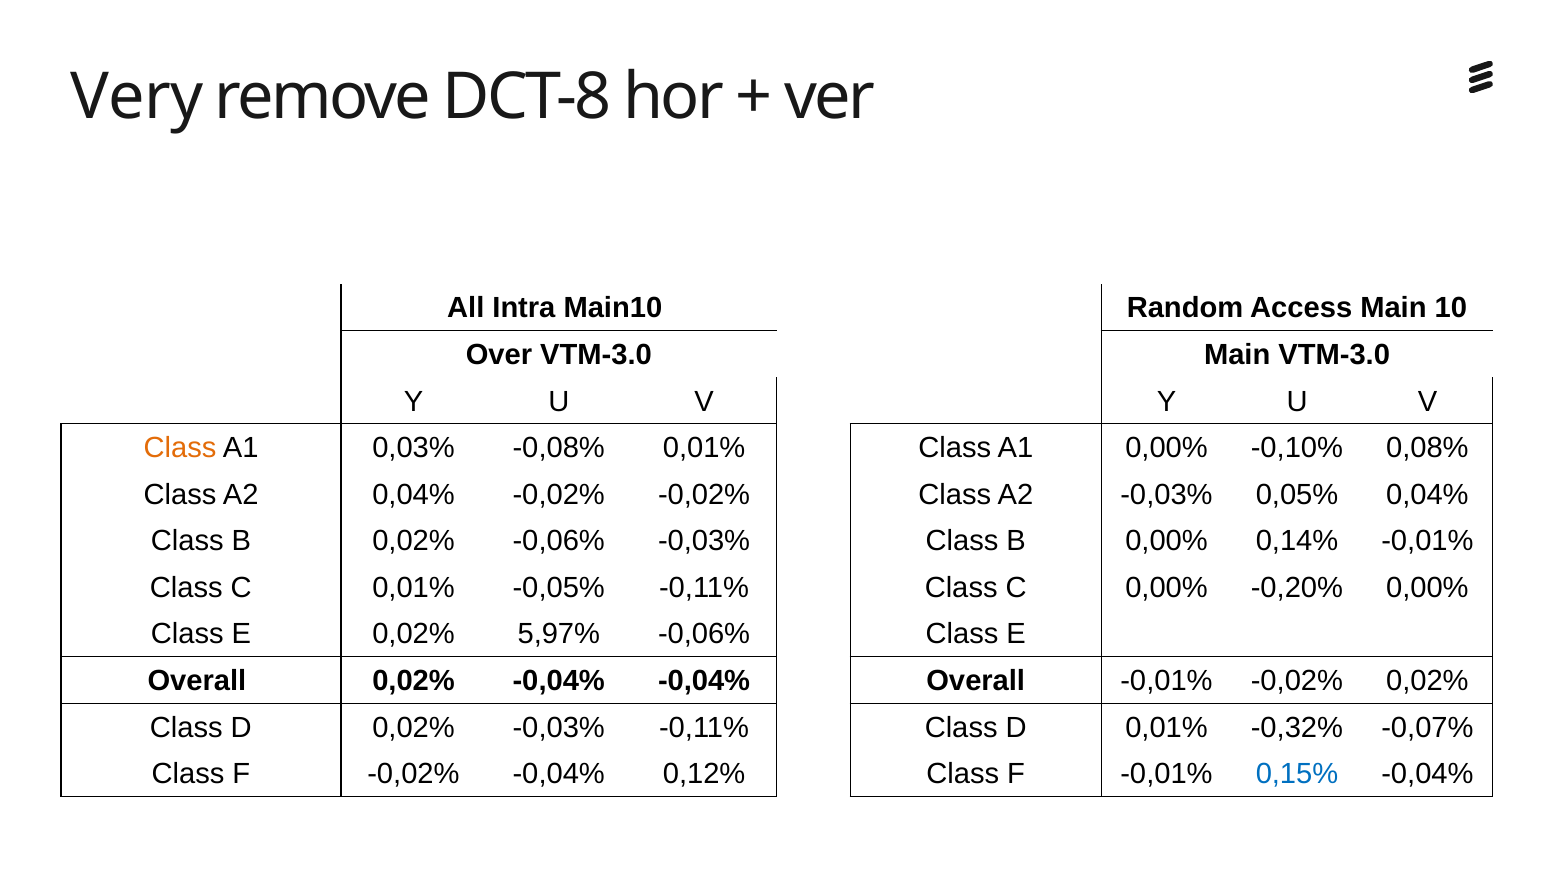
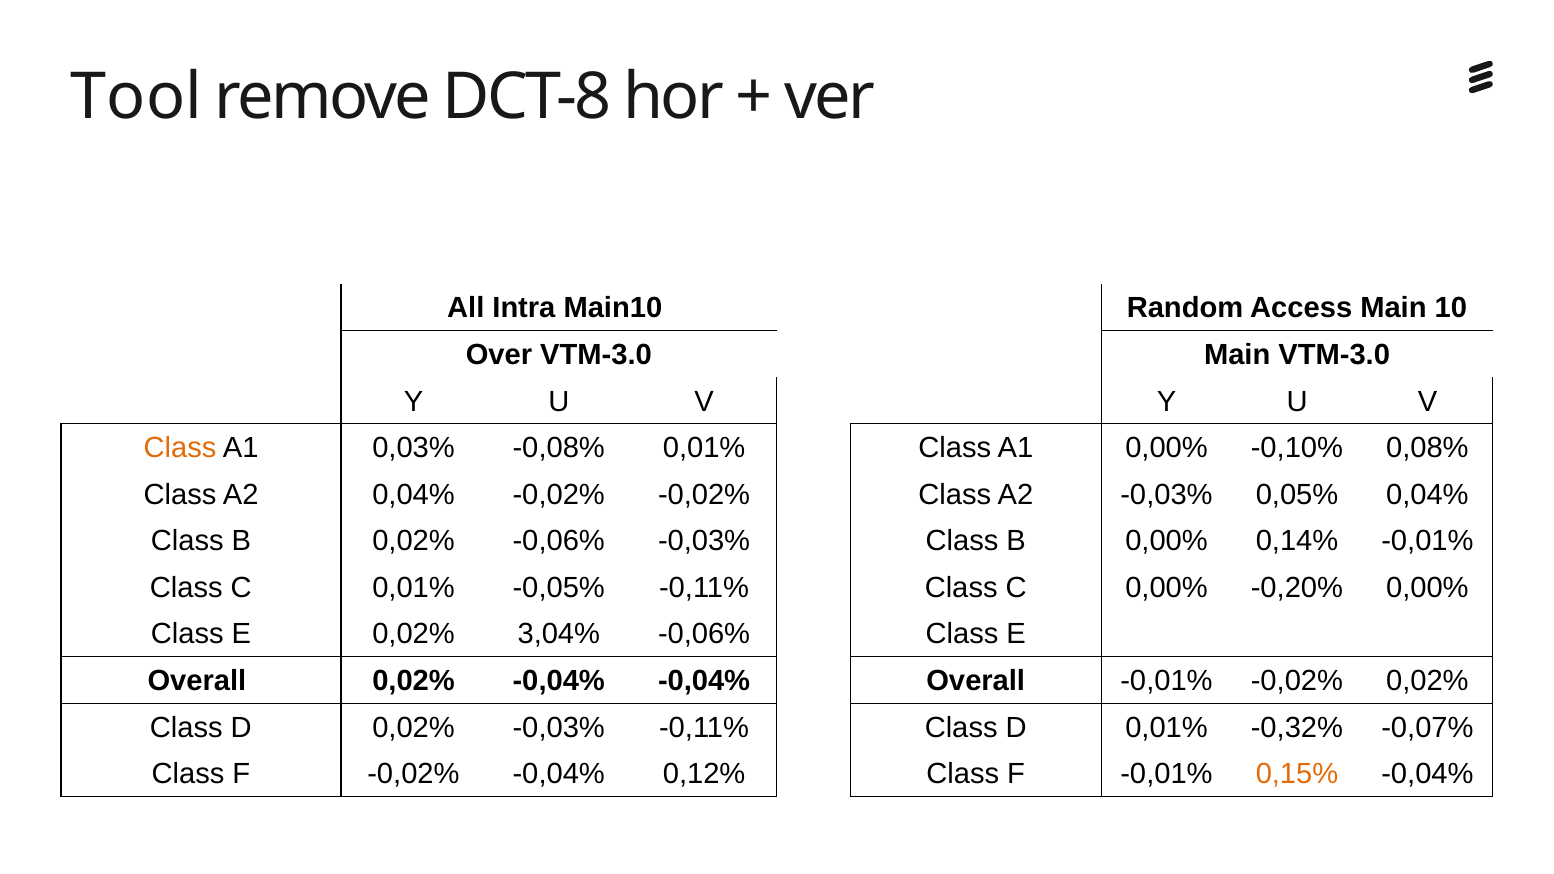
Very: Very -> Tool (136, 97)
5,97%: 5,97% -> 3,04% (559, 634)
0,15% colour: blue -> orange (1297, 774)
